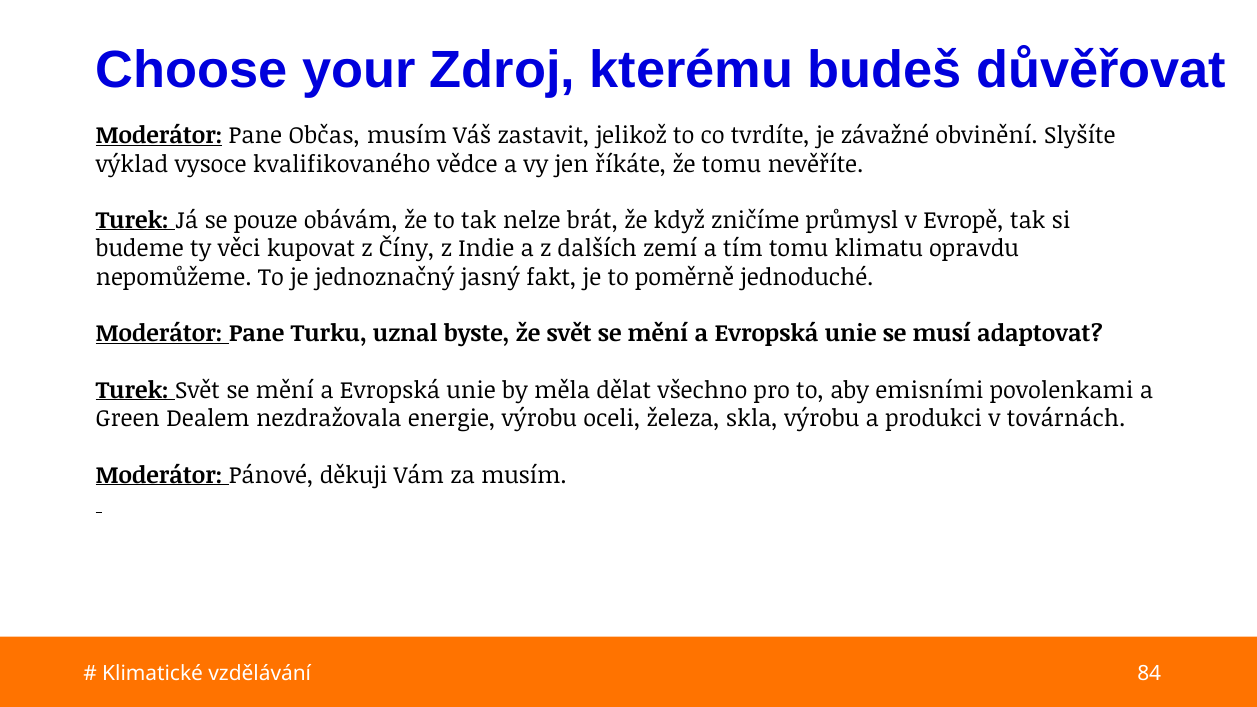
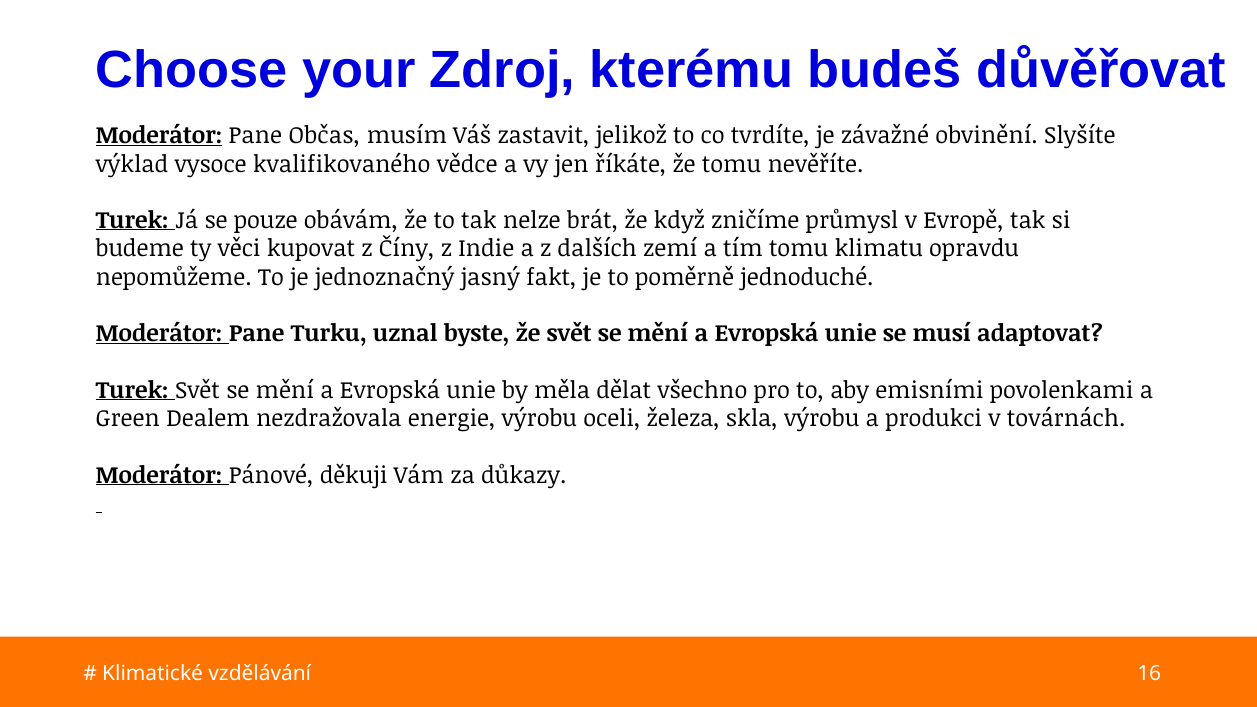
za musím: musím -> důkazy (524, 475)
84: 84 -> 16 (1149, 674)
